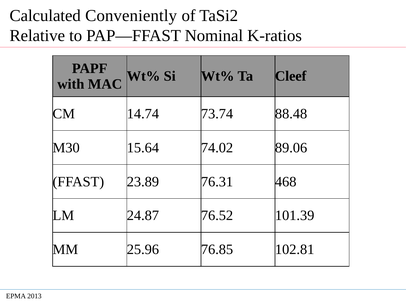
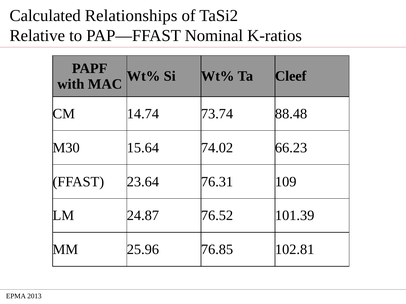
Conveniently: Conveniently -> Relationships (131, 16)
89.06: 89.06 -> 66.23 (291, 148)
23.89: 23.89 -> 23.64 (143, 182)
468: 468 -> 109 (286, 182)
